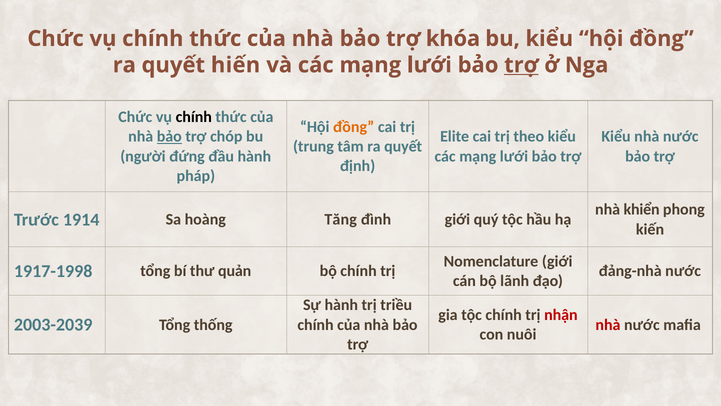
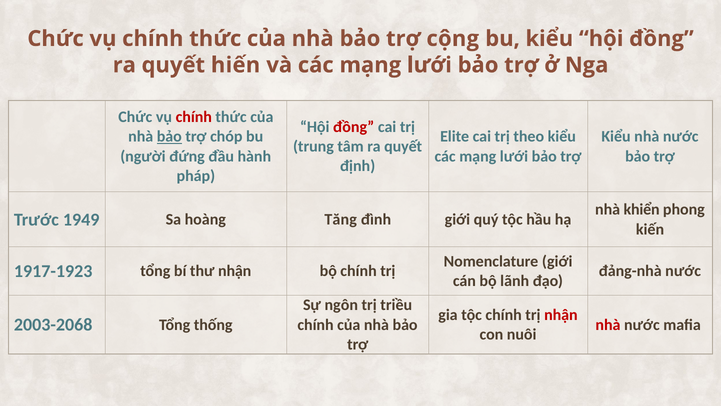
khóa: khóa -> cộng (453, 39)
trợ underline: present -> none (521, 65)
chính colour: black -> red (194, 117)
đồng colour: orange -> red (354, 127)
1914: 1914 -> 1949 (81, 219)
1917-1998: 1917-1998 -> 1917-1923 (53, 271)
thư quản: quản -> nhận (235, 271)
Sự hành: hành -> ngôn (341, 305)
2003-2039: 2003-2039 -> 2003-2068 (53, 325)
